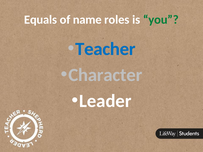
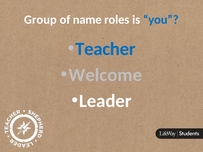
Equals: Equals -> Group (40, 20)
you colour: green -> blue (161, 20)
Character: Character -> Welcome (105, 75)
